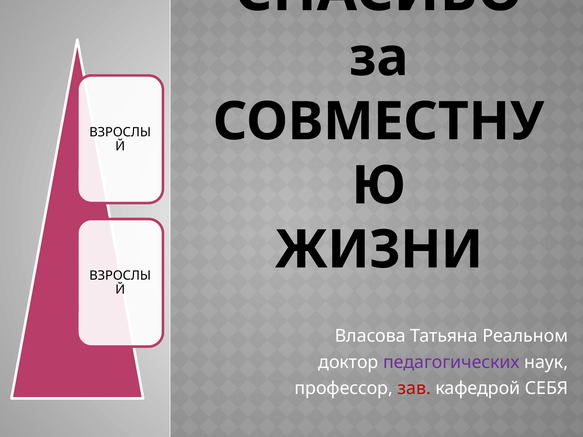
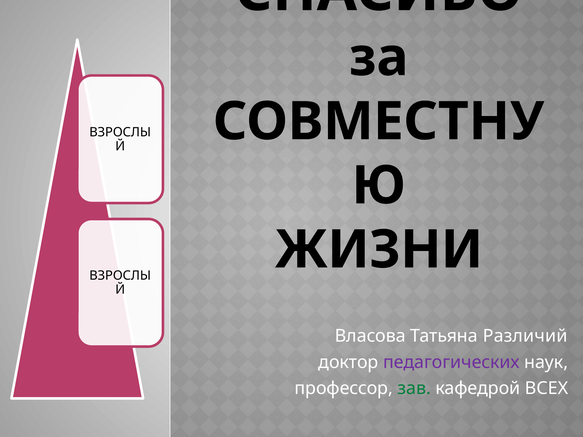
Реальном: Реальном -> Различий (525, 336)
зав colour: red -> green (414, 389)
СЕБЯ: СЕБЯ -> ВСЕХ (547, 389)
